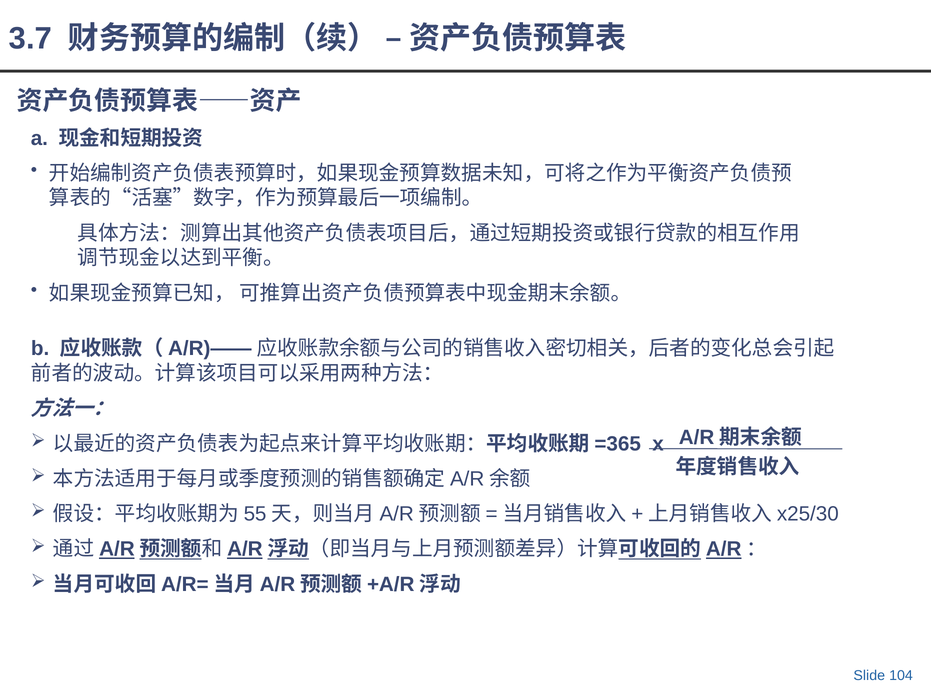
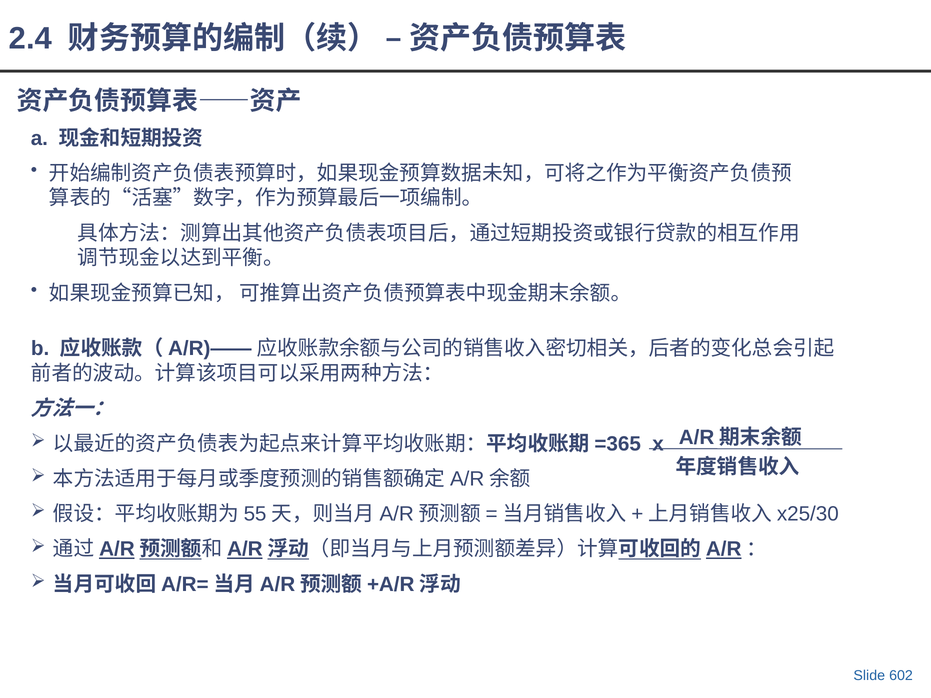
3.7: 3.7 -> 2.4 (30, 39)
104: 104 -> 602 (901, 676)
